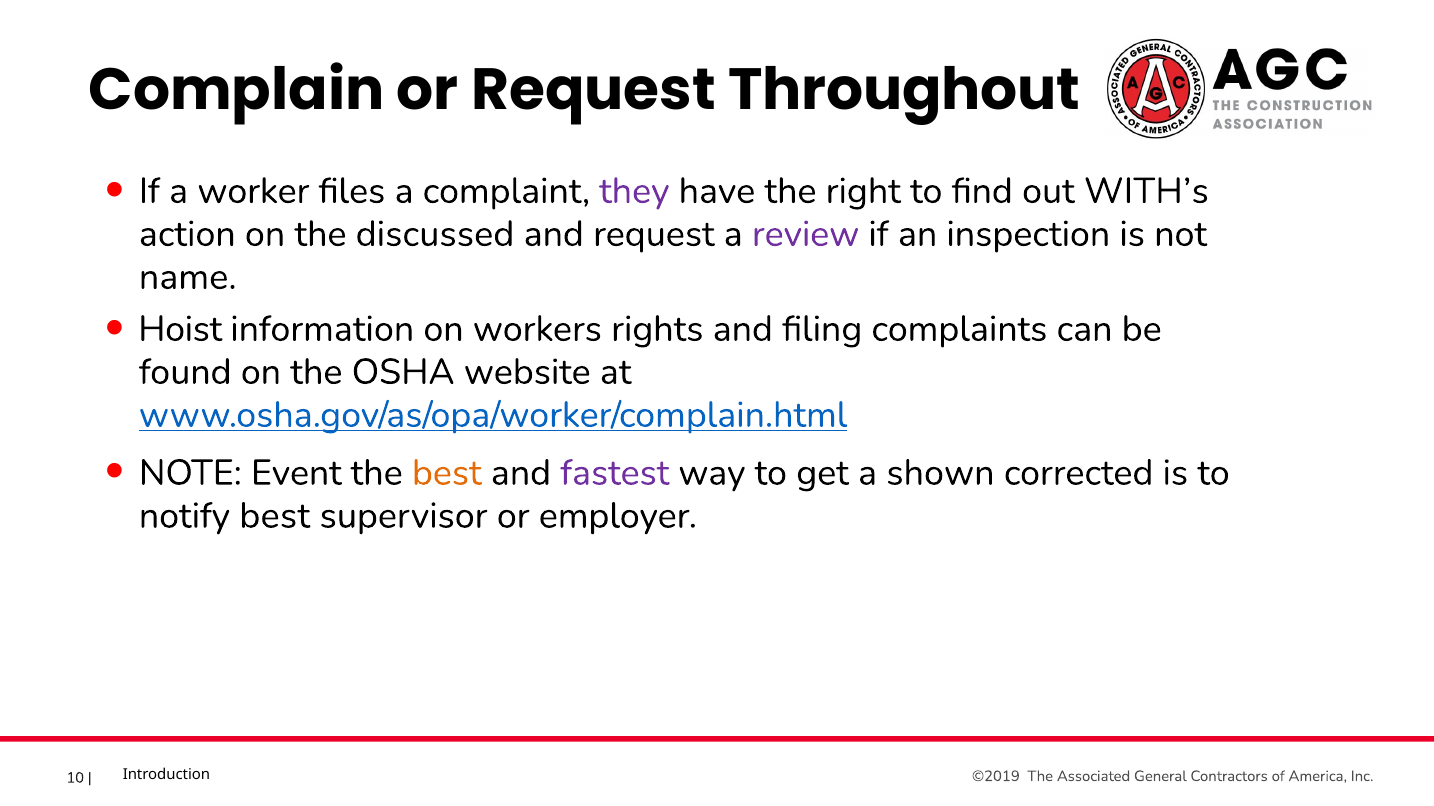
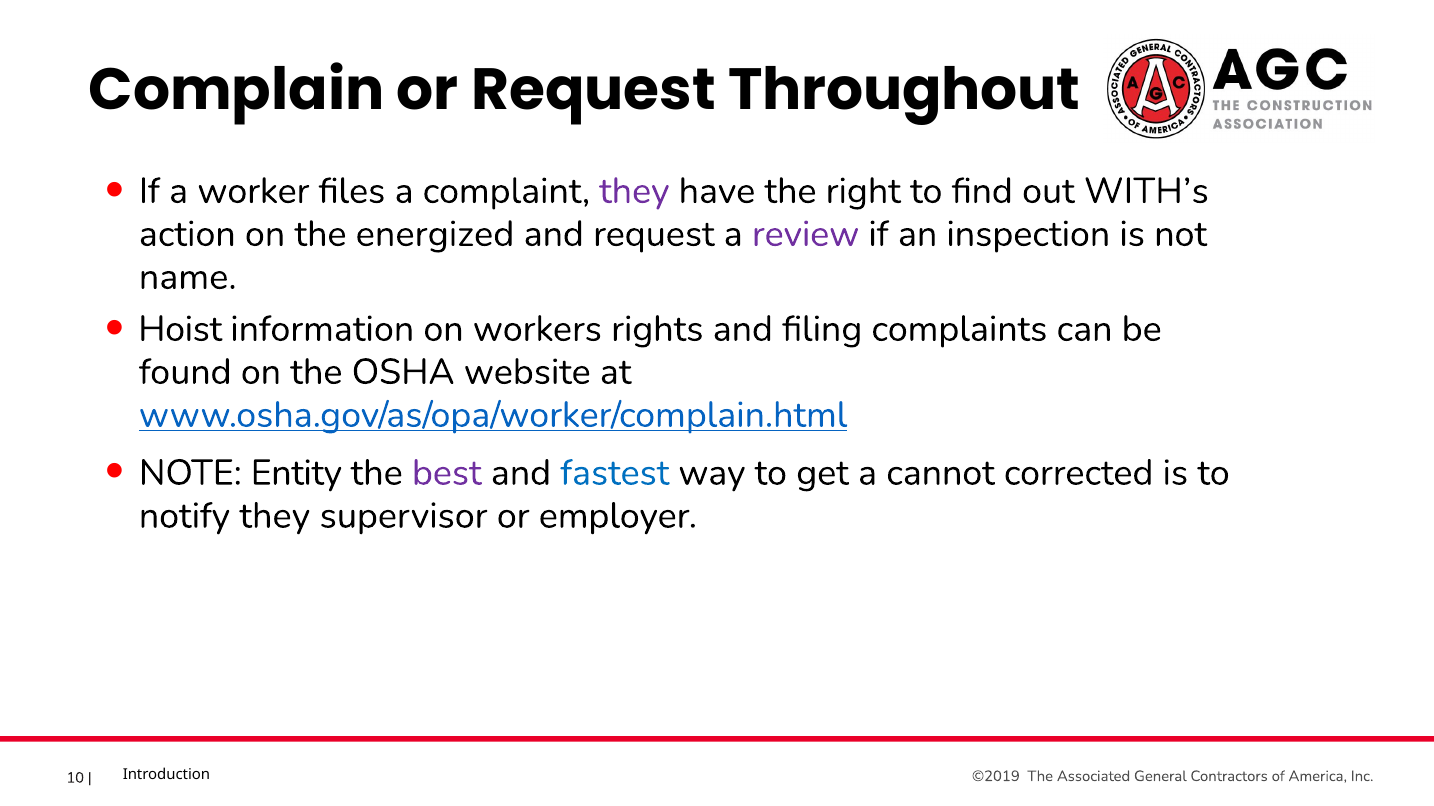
discussed: discussed -> energized (435, 234)
Event: Event -> Entity (296, 473)
best colour: orange -> purple (447, 473)
fastest colour: purple -> blue (615, 473)
shown: shown -> cannot (941, 473)
notify best: best -> they (275, 516)
